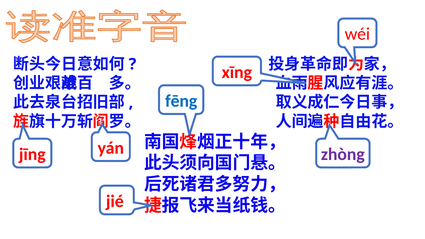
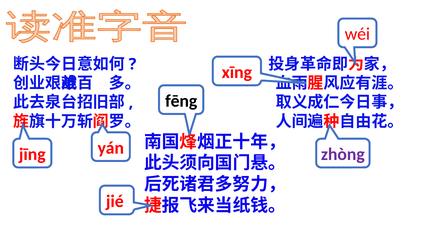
fēng colour: blue -> black (181, 101)
